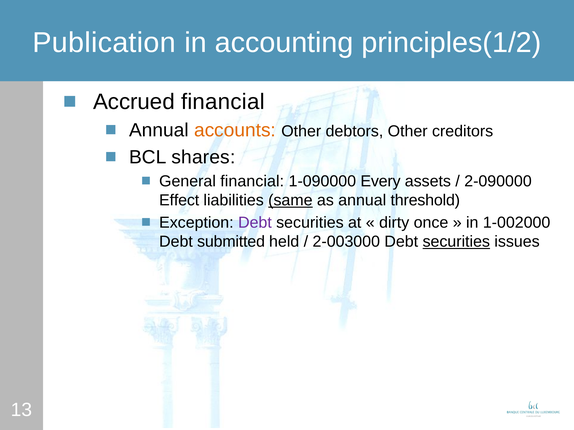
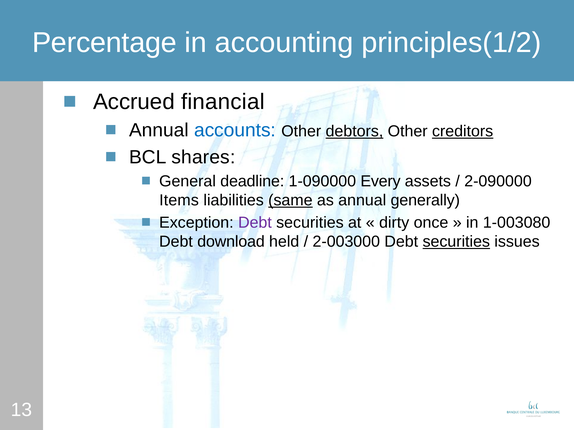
Publication: Publication -> Percentage (104, 43)
accounts colour: orange -> blue (235, 130)
debtors underline: none -> present (354, 132)
creditors underline: none -> present (463, 132)
General financial: financial -> deadline (252, 181)
Effect: Effect -> Items (179, 200)
threshold: threshold -> generally (425, 200)
1-002000: 1-002000 -> 1-003080 (517, 223)
submitted: submitted -> download (231, 242)
